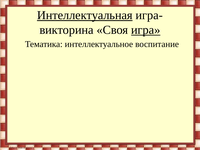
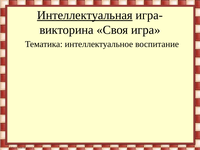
игра underline: present -> none (146, 30)
